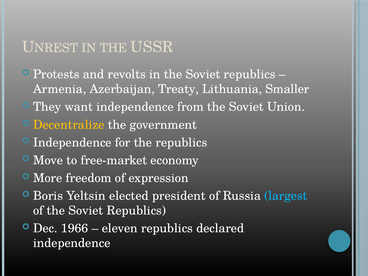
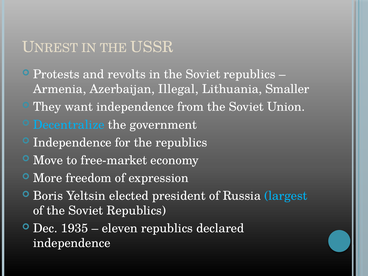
Treaty: Treaty -> Illegal (178, 89)
Decentralize colour: yellow -> light blue (69, 125)
1966: 1966 -> 1935 (75, 228)
